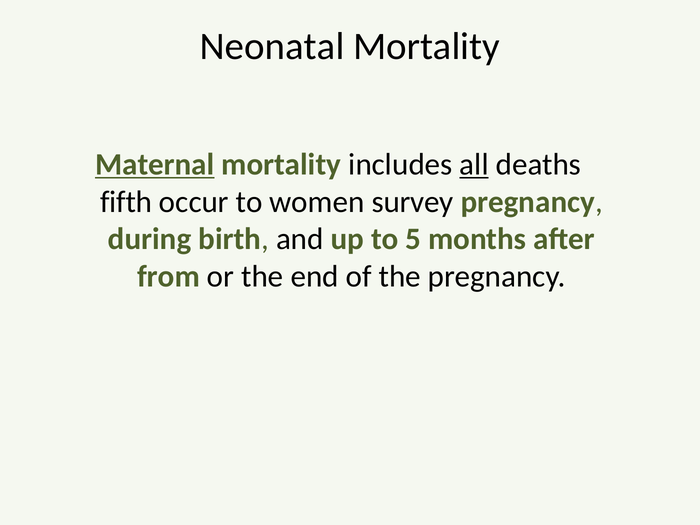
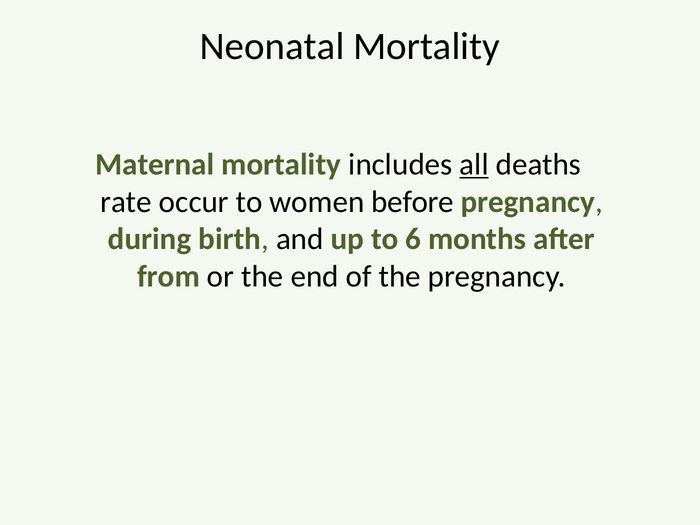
Maternal underline: present -> none (155, 164)
fifth: fifth -> rate (126, 202)
survey: survey -> before (413, 202)
5: 5 -> 6 (413, 239)
